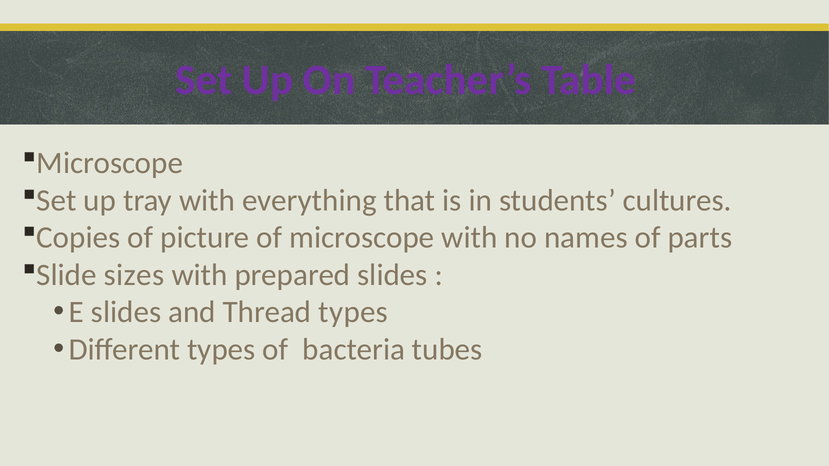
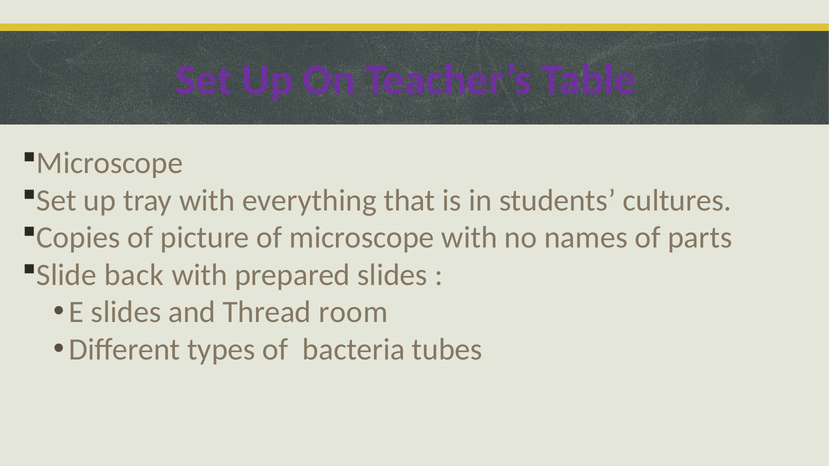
sizes: sizes -> back (134, 275)
Thread types: types -> room (353, 312)
